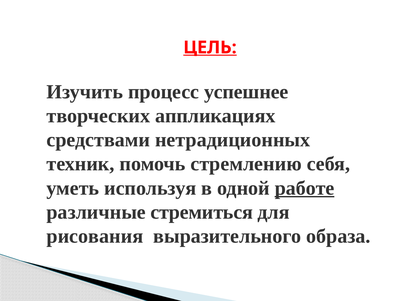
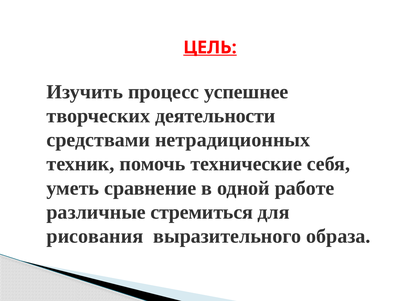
аппликациях: аппликациях -> деятельности (215, 116)
стремлению: стремлению -> технические (246, 164)
используя: используя -> сравнение (150, 188)
работе underline: present -> none (305, 188)
